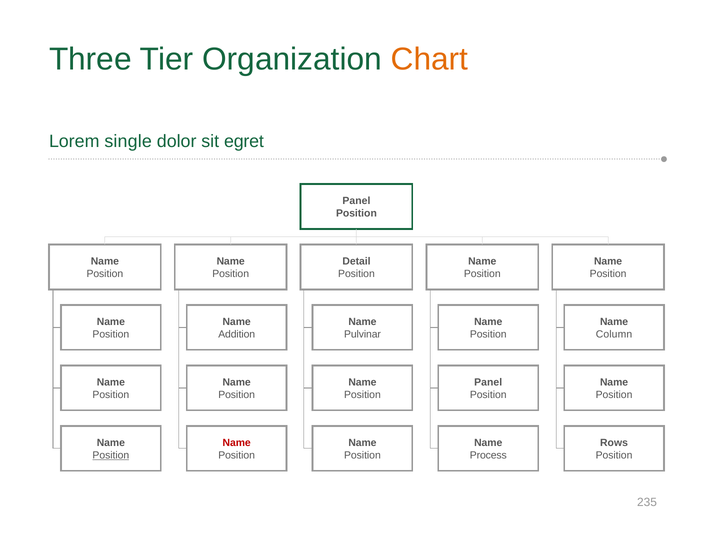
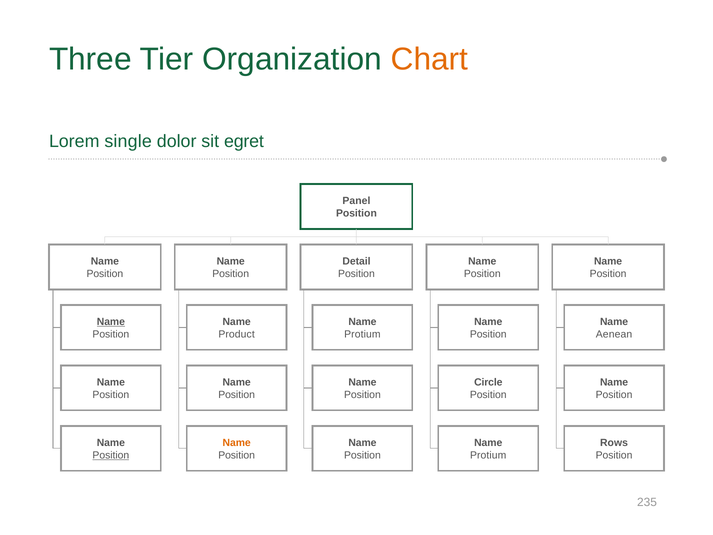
Name underline: none -> present (111, 322)
Addition: Addition -> Product (237, 334)
Pulvinar: Pulvinar -> Protium (362, 334)
Column: Column -> Aenean (614, 334)
Panel: Panel -> Circle (488, 382)
Name colour: red -> orange (237, 443)
Process: Process -> Protium (488, 455)
